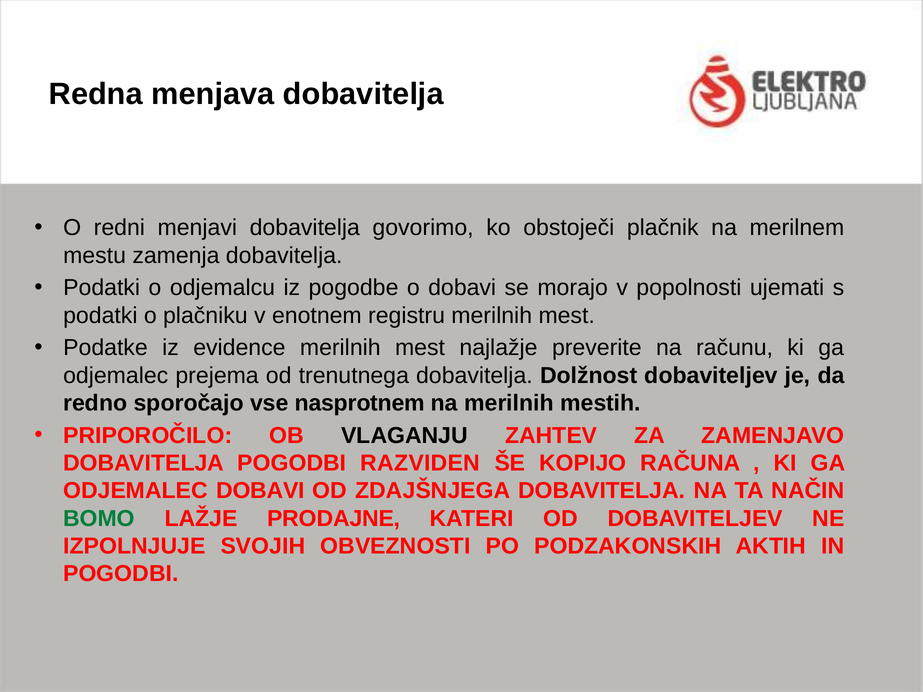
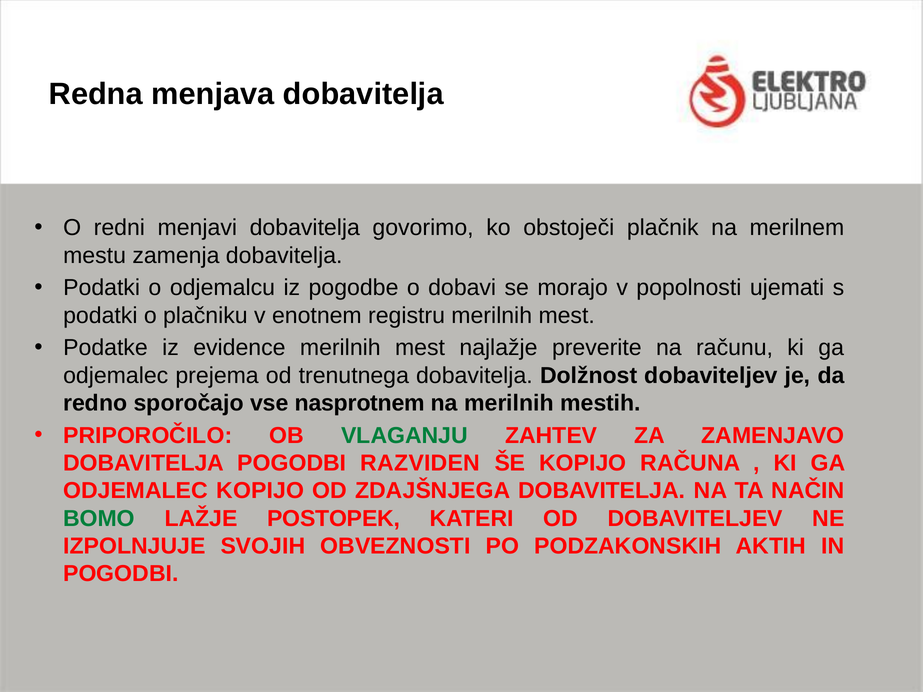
VLAGANJU colour: black -> green (405, 436)
ODJEMALEC DOBAVI: DOBAVI -> KOPIJO (260, 491)
PRODAJNE: PRODAJNE -> POSTOPEK (334, 519)
